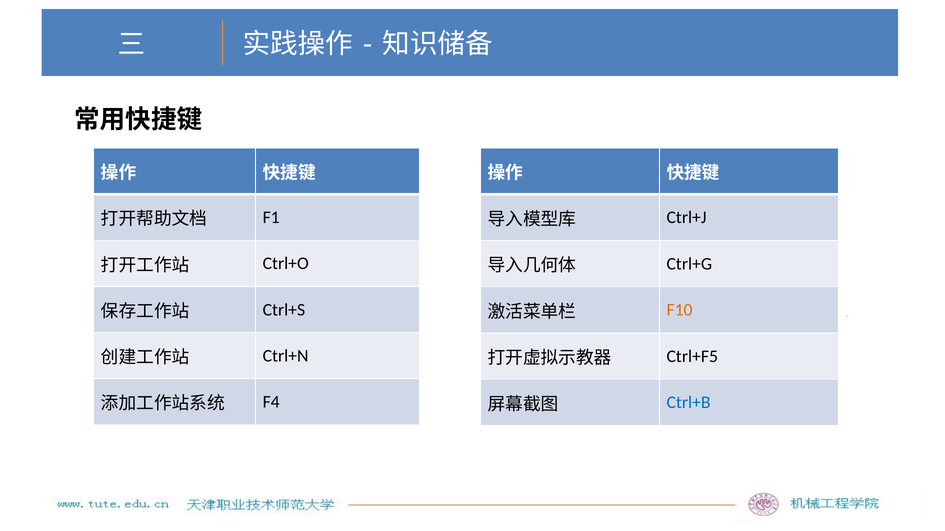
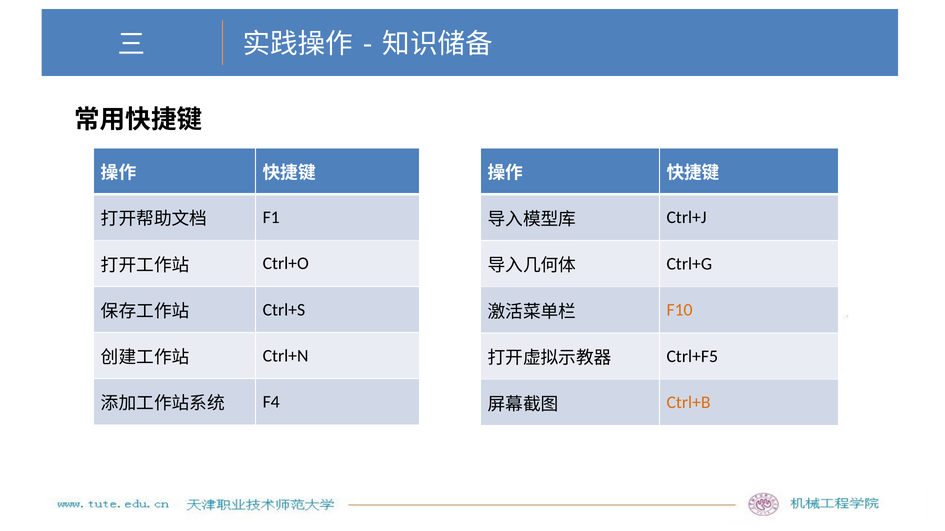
Ctrl+B colour: blue -> orange (689, 403)
